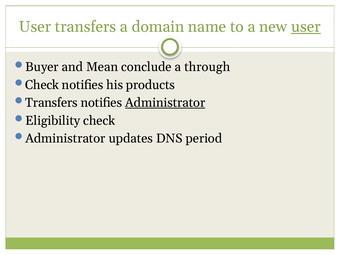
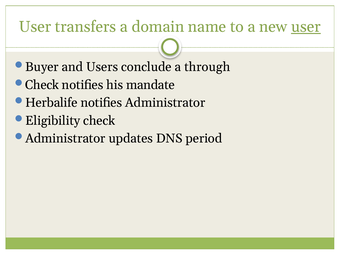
Mean: Mean -> Users (102, 67)
products: products -> mandate (150, 85)
Transfers: Transfers -> Herbalife (51, 103)
Administrator underline: present -> none (165, 103)
